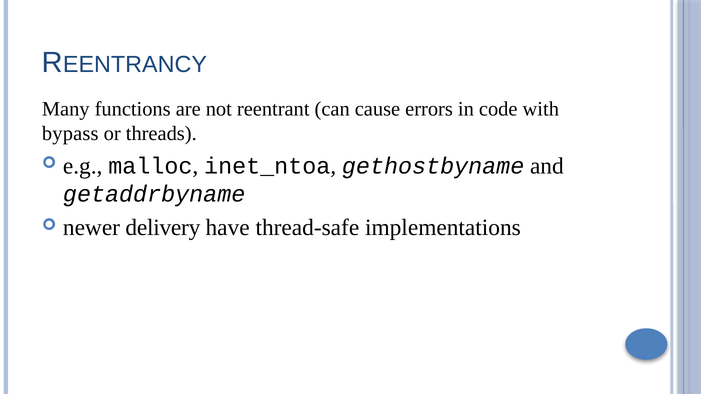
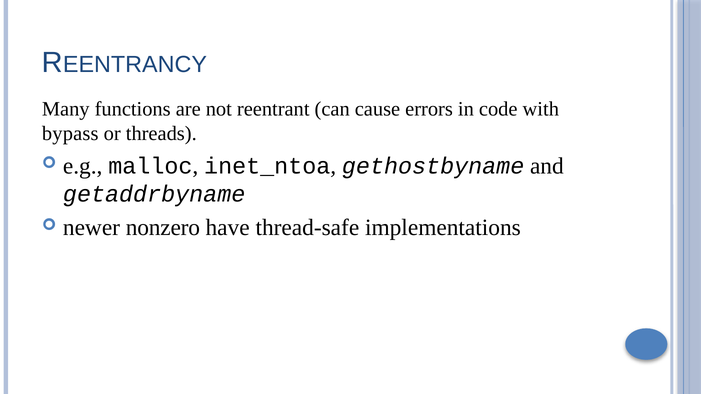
delivery: delivery -> nonzero (163, 228)
